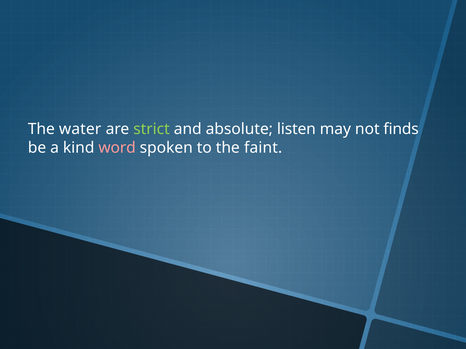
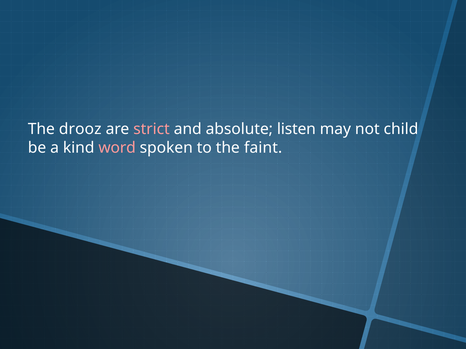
water: water -> drooz (80, 129)
strict colour: light green -> pink (152, 129)
finds: finds -> child (401, 129)
